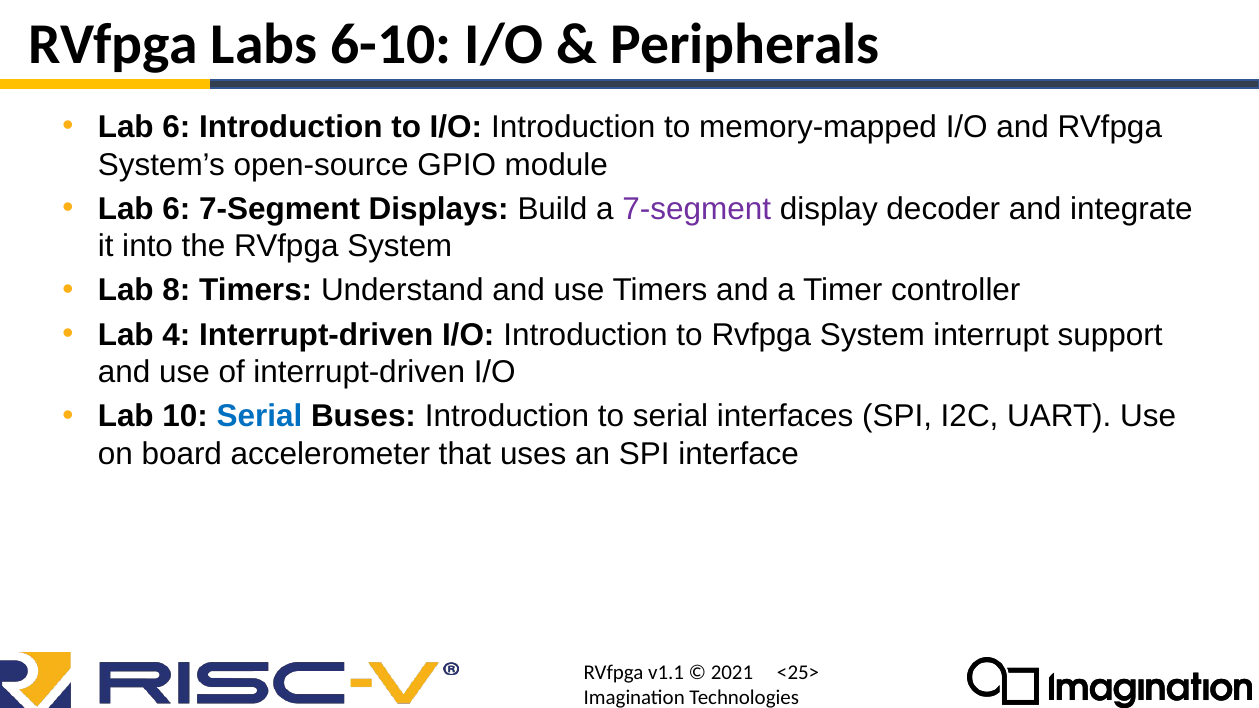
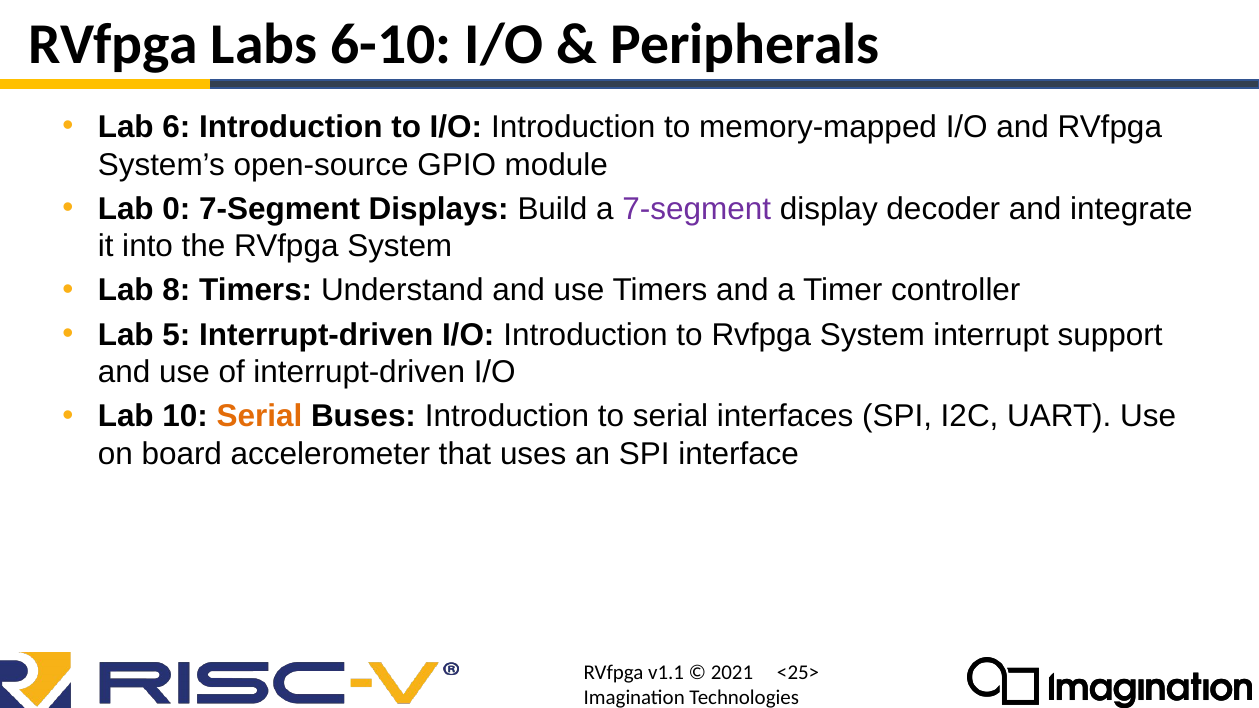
6: 6 -> 0 (176, 209)
4: 4 -> 5 (176, 335)
Serial colour: blue -> orange (259, 417)
